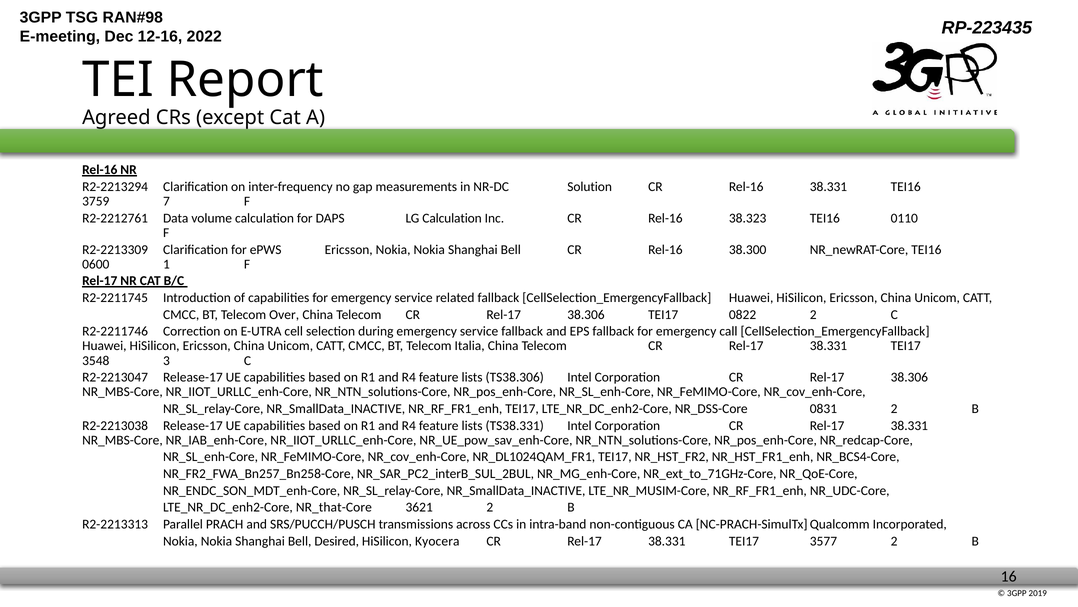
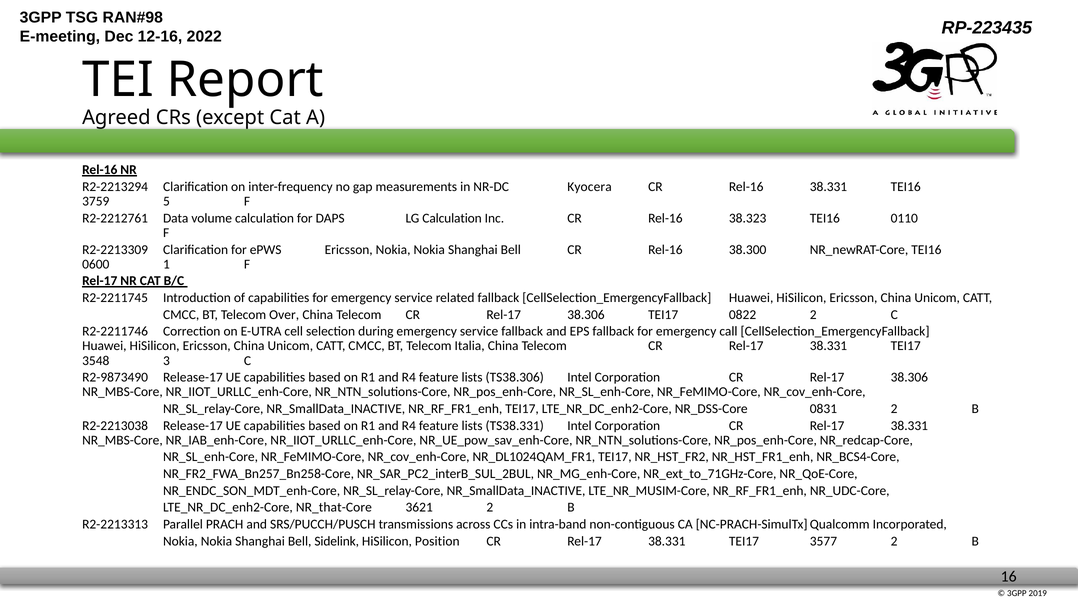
Solution: Solution -> Kyocera (590, 187)
7: 7 -> 5 (166, 201)
R2-2213047: R2-2213047 -> R2-9873490 (115, 377)
Desired: Desired -> Sidelink (337, 541)
Kyocera: Kyocera -> Position (437, 541)
